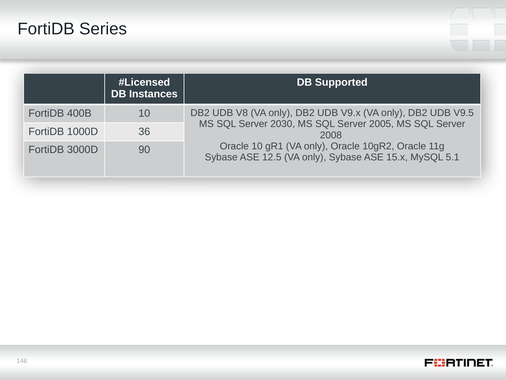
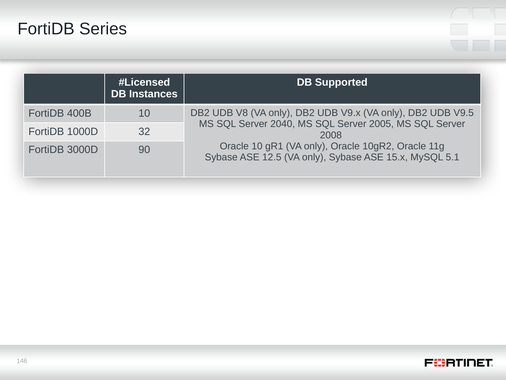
2030: 2030 -> 2040 (283, 124)
36: 36 -> 32 (144, 131)
